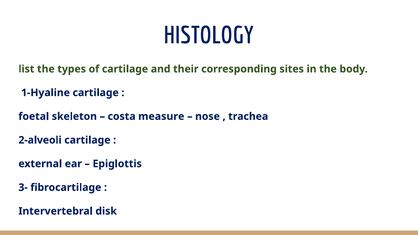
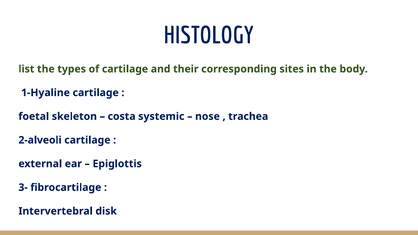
measure: measure -> systemic (161, 116)
